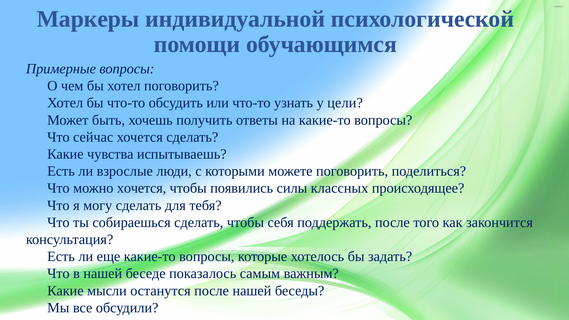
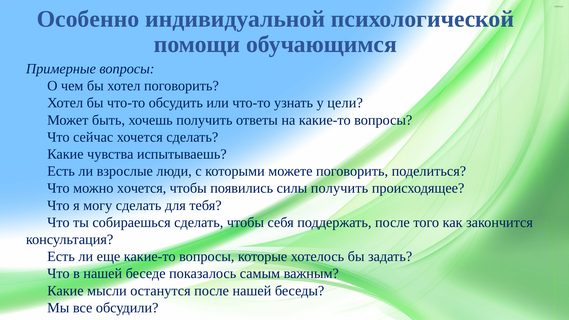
Маркеры: Маркеры -> Особенно (88, 19)
силы классных: классных -> получить (339, 188)
